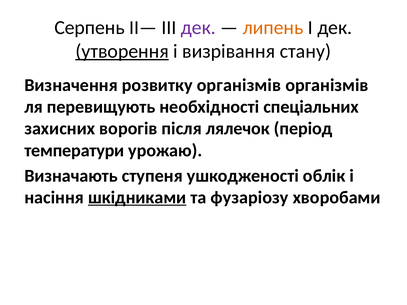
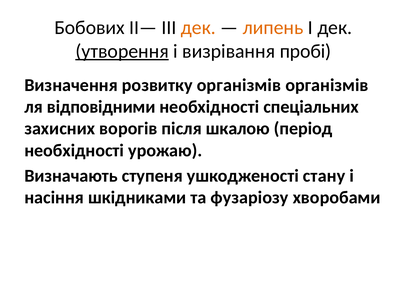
Серпень: Серпень -> Бобових (90, 28)
дек colour: purple -> orange (198, 28)
стану: стану -> пробі (305, 51)
перевищують: перевищують -> відповідними (101, 107)
лялечок: лялечок -> шкалою (238, 129)
температури: температури -> необхідності (74, 151)
облік: облік -> стану (324, 176)
шкідниками underline: present -> none (137, 198)
